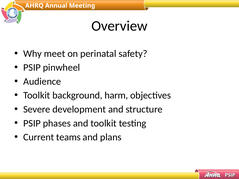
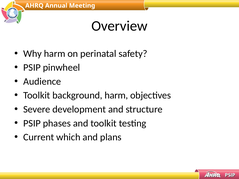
Why meet: meet -> harm (55, 54)
teams: teams -> which (68, 137)
